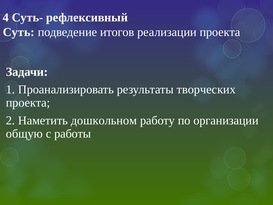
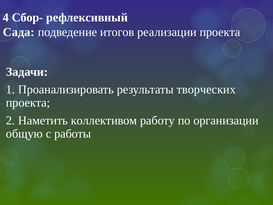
Суть-: Суть- -> Сбор- (28, 17)
Суть: Суть -> Сада (19, 32)
дошкольном: дошкольном -> коллективом (104, 120)
